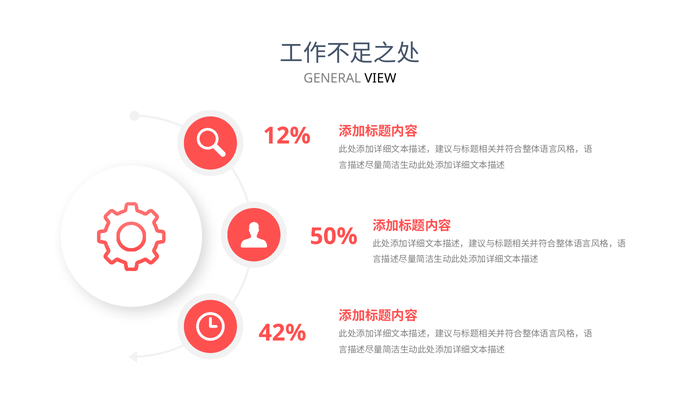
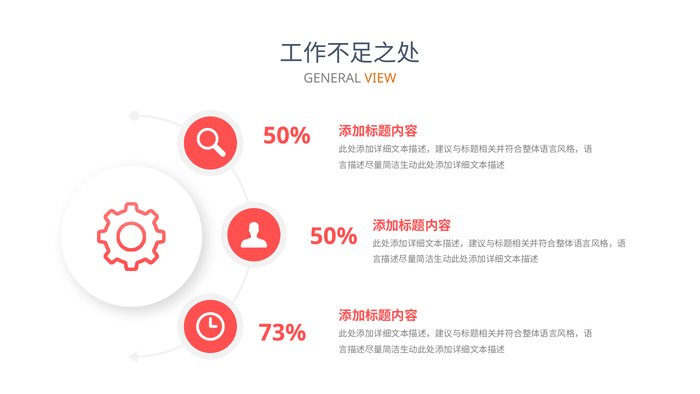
VIEW colour: black -> orange (380, 78)
12%: 12% -> 50% (287, 136)
42%: 42% -> 73% (282, 333)
